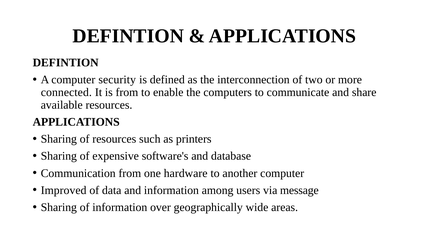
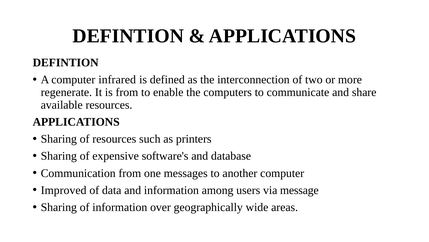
security: security -> infrared (117, 80)
connected: connected -> regenerate (66, 92)
hardware: hardware -> messages (186, 173)
